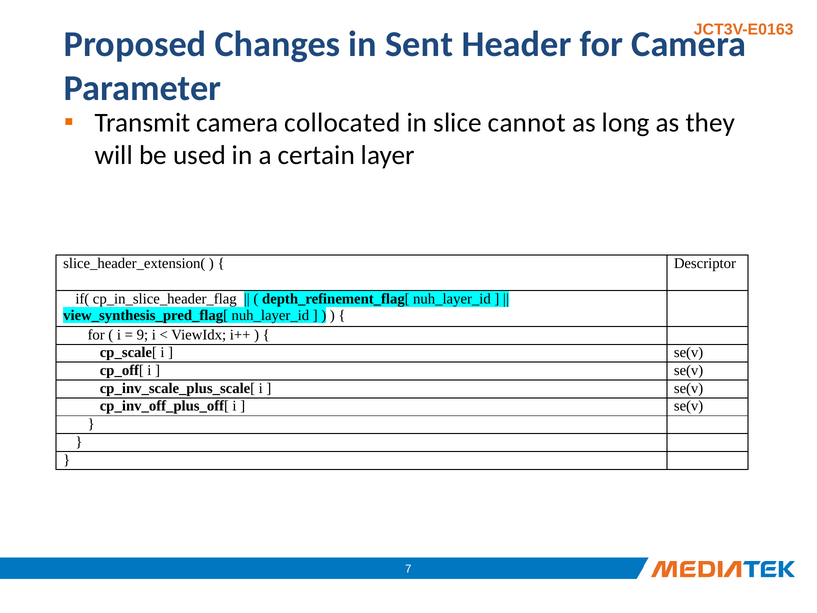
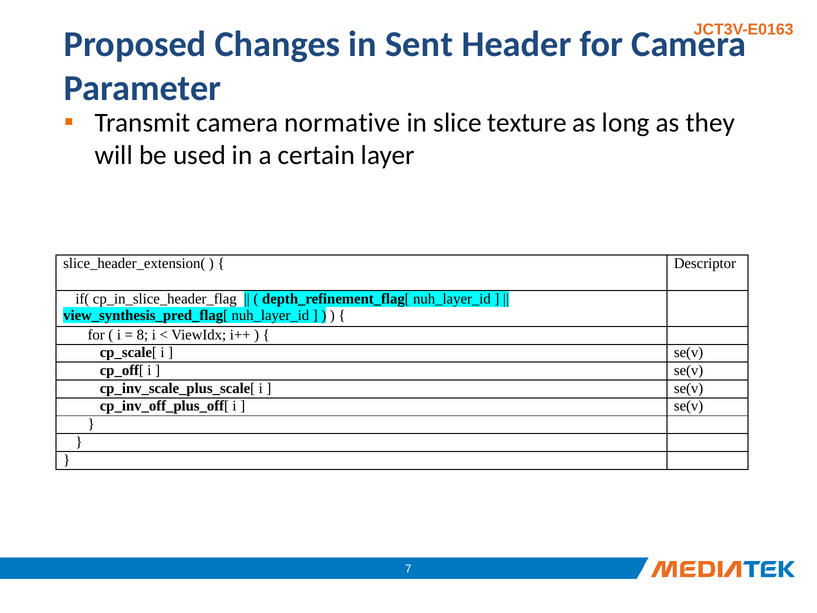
collocated: collocated -> normative (342, 123)
cannot: cannot -> texture (527, 123)
9: 9 -> 8 (142, 335)
